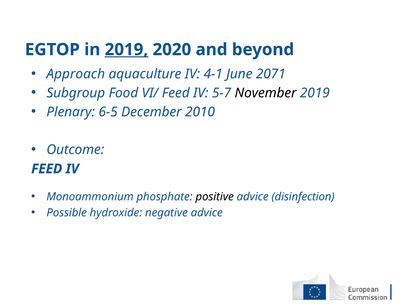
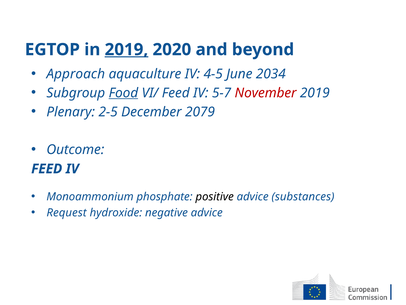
4-1: 4-1 -> 4-5 (213, 74)
2071: 2071 -> 2034 (271, 74)
Food underline: none -> present (123, 93)
November colour: black -> red (266, 93)
6-5: 6-5 -> 2-5 (108, 112)
2010: 2010 -> 2079 (200, 112)
disinfection: disinfection -> substances (303, 197)
Possible: Possible -> Request (67, 212)
